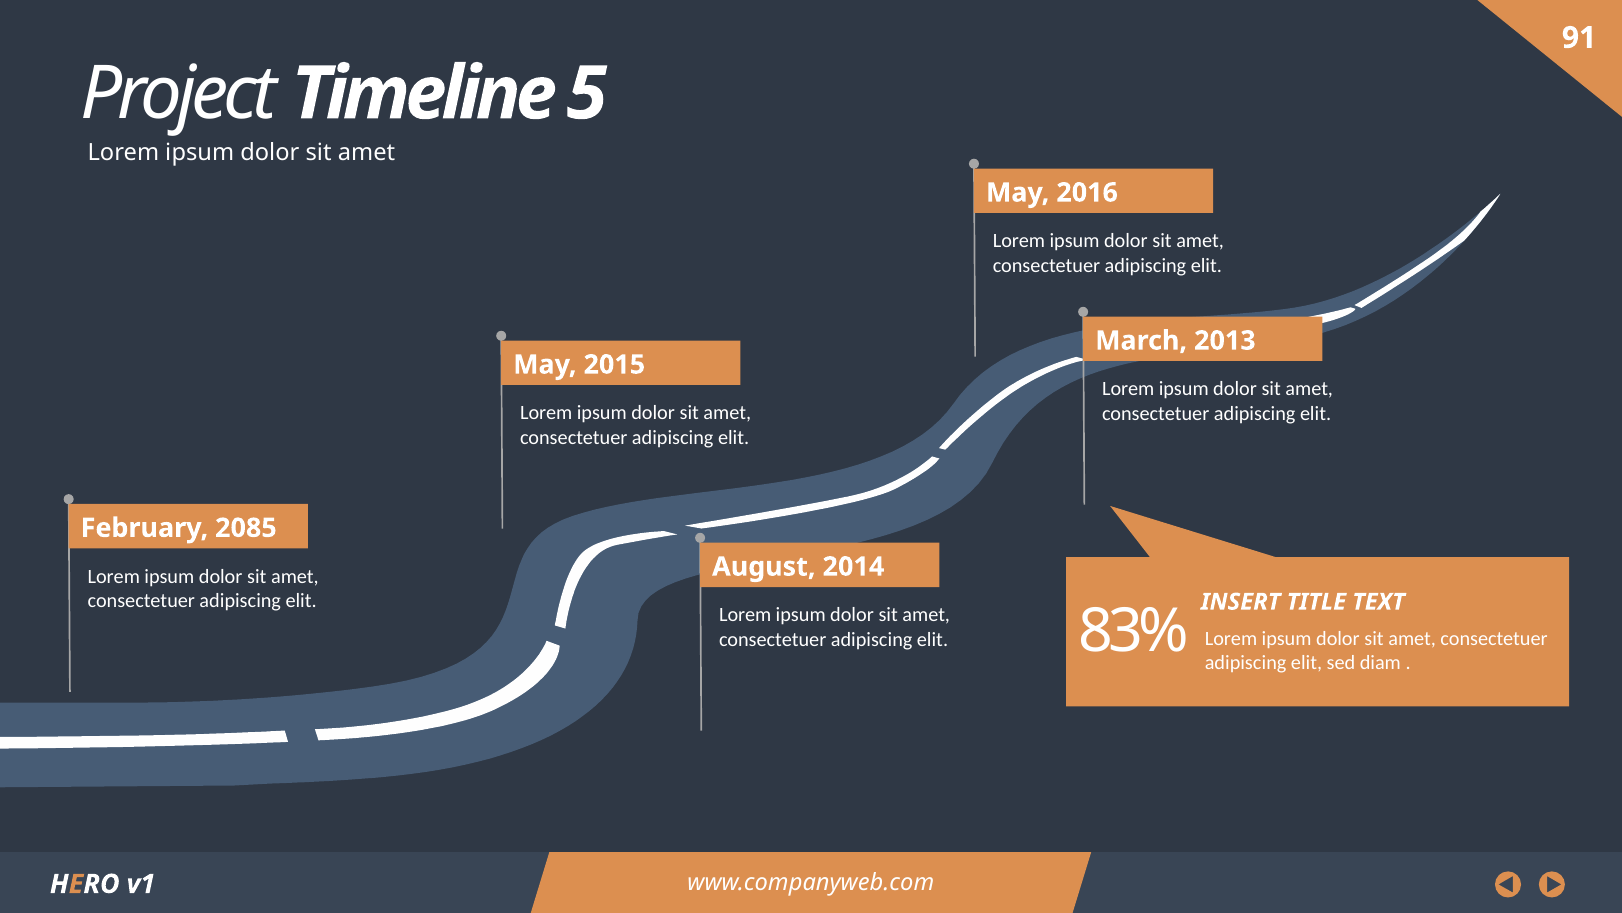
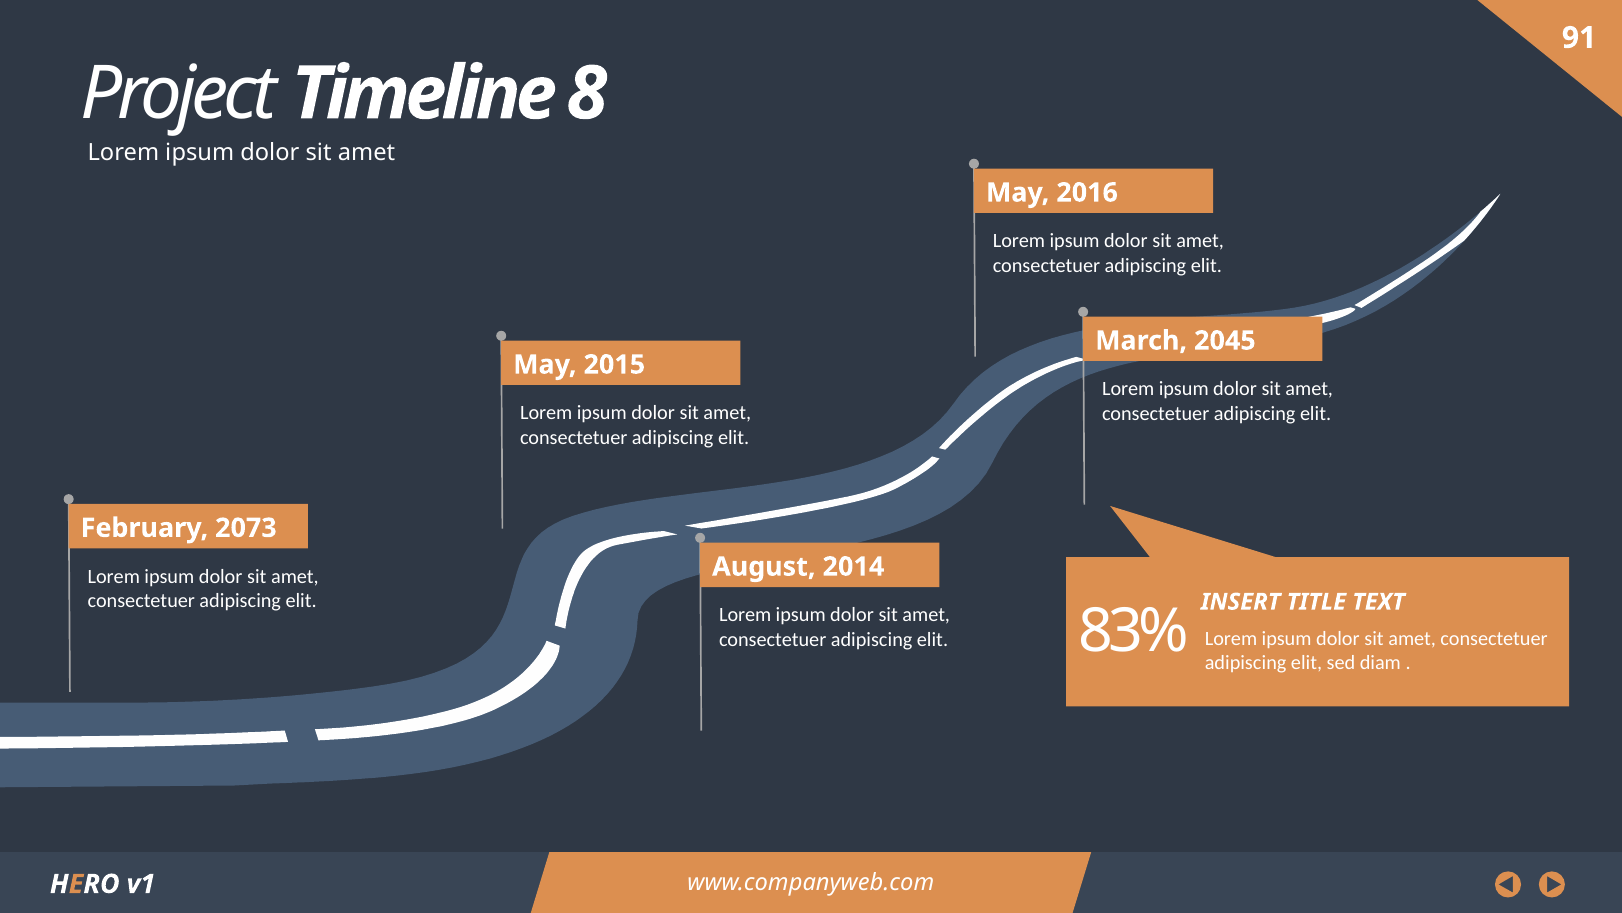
5: 5 -> 8 (587, 94)
2013: 2013 -> 2045 (1225, 340)
2085: 2085 -> 2073 (246, 528)
